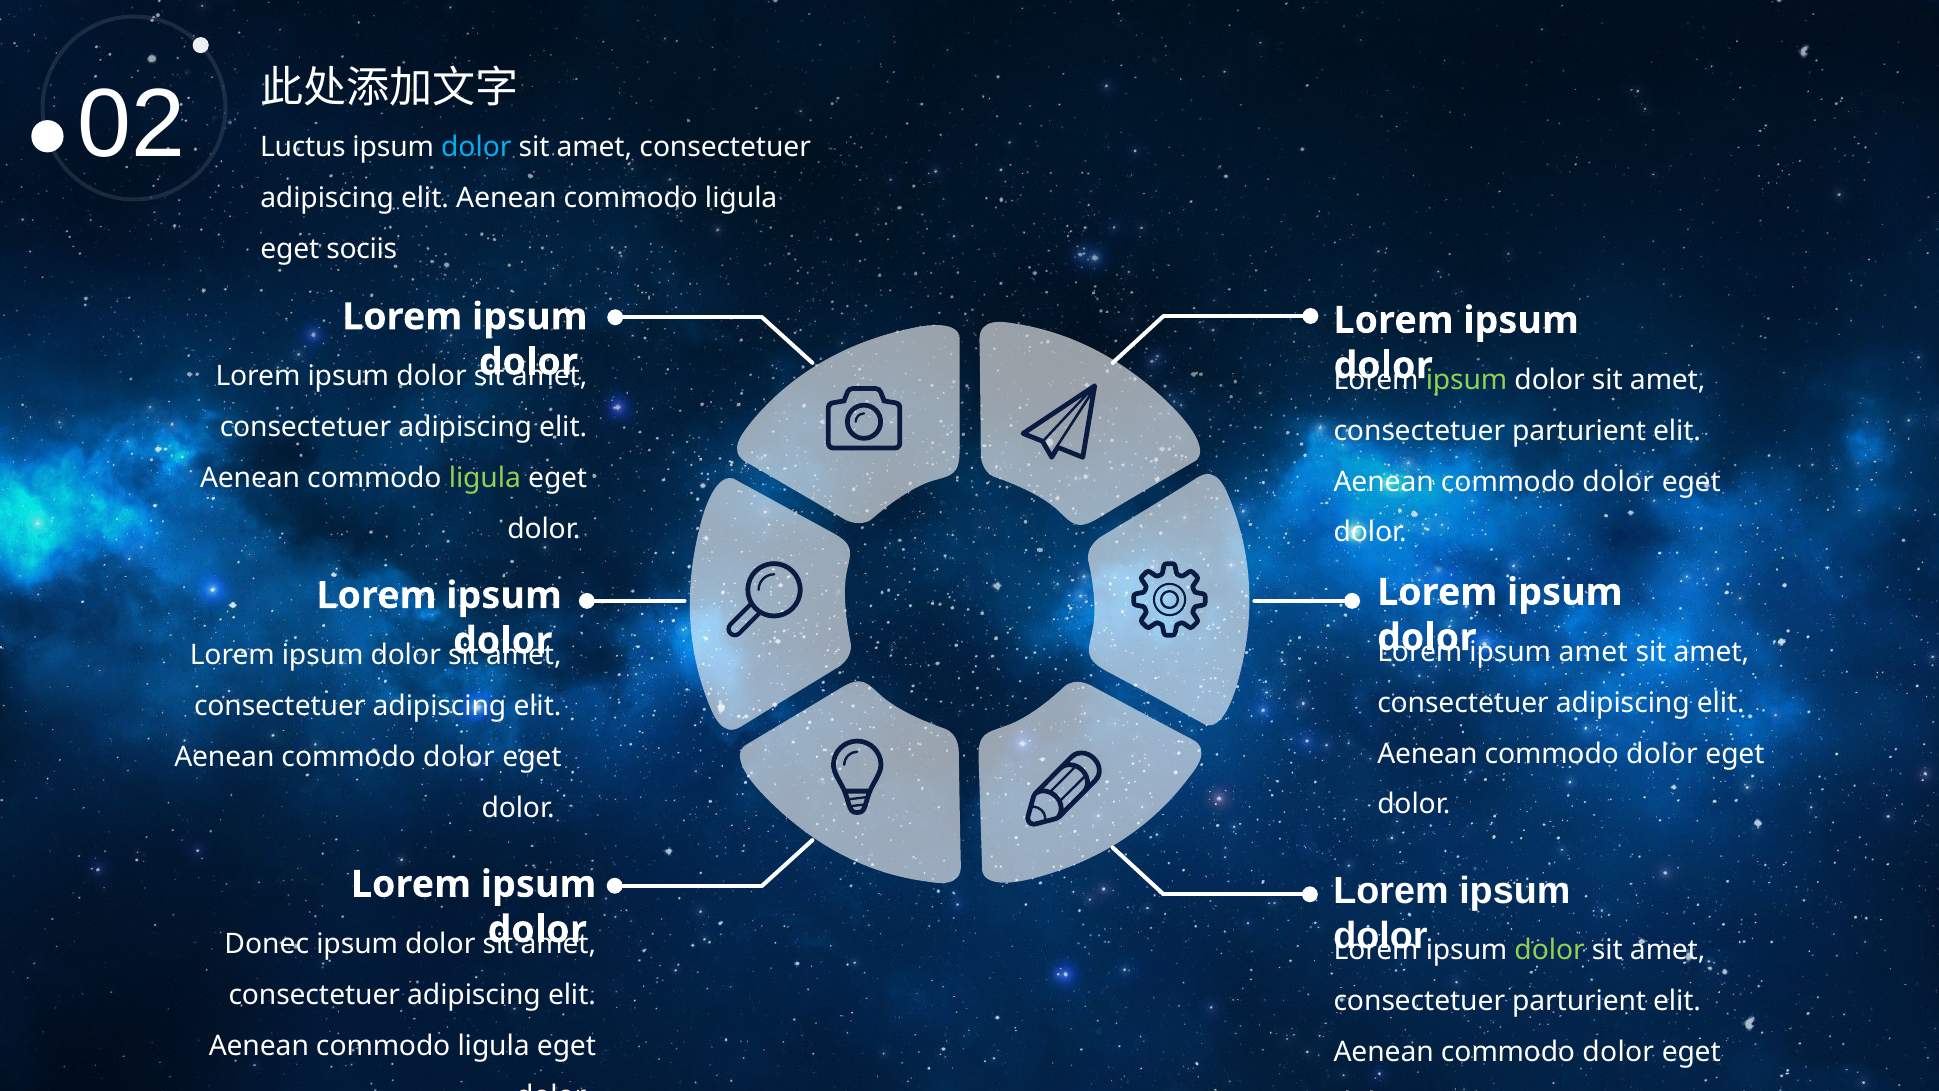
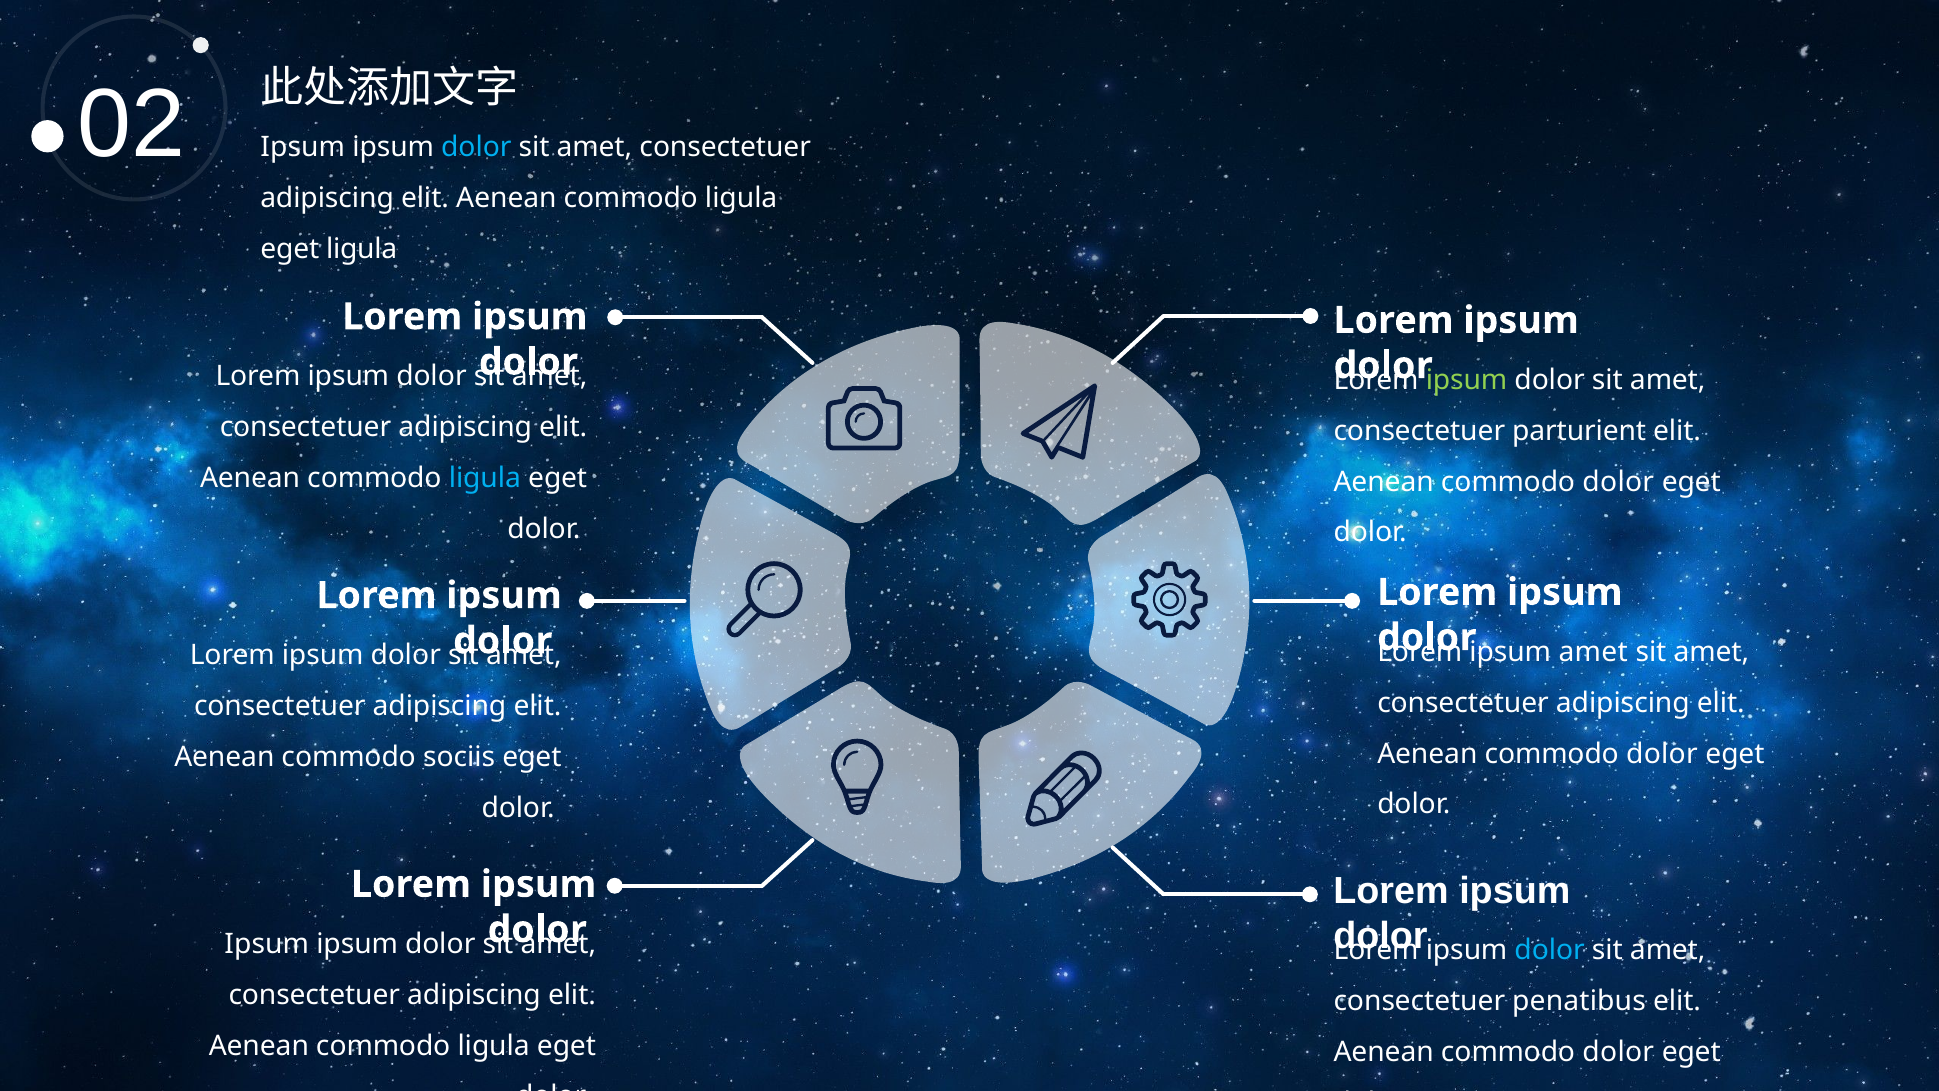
Luctus: Luctus -> Ipsum (303, 147)
eget sociis: sociis -> ligula (362, 249)
ligula colour: light green -> light blue (485, 478)
dolor: dolor -> sociis (459, 757)
Donec: Donec -> Ipsum (267, 944)
dolor colour: light green -> light blue (1550, 950)
parturient: parturient -> penatibus (1579, 1001)
